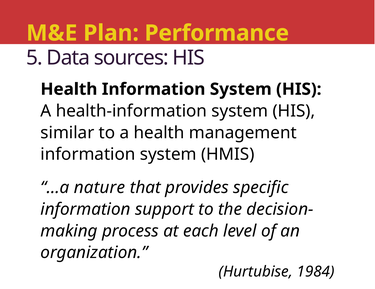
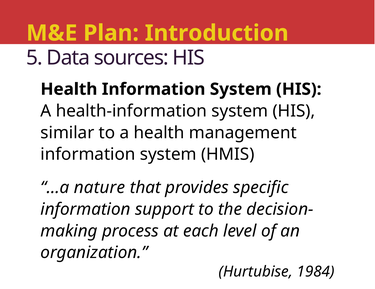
Performance: Performance -> Introduction (217, 33)
